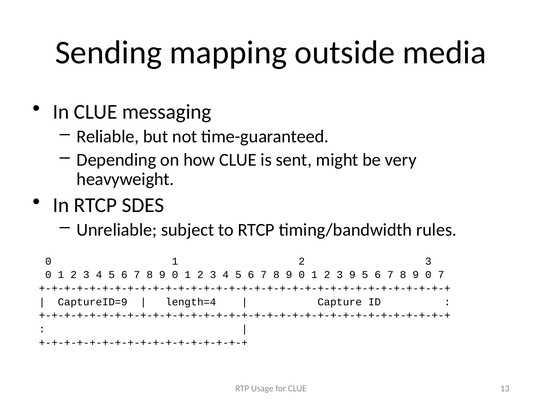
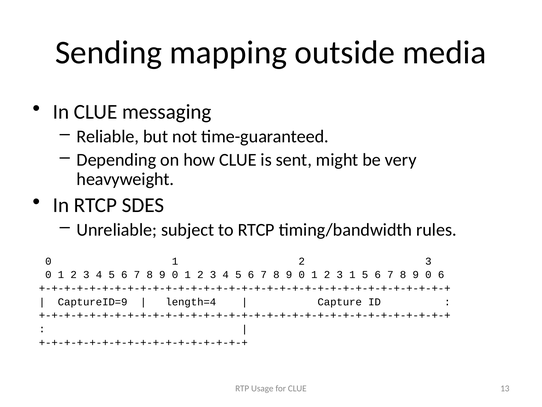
3 9: 9 -> 1 (352, 274)
0 7: 7 -> 6 (441, 274)
